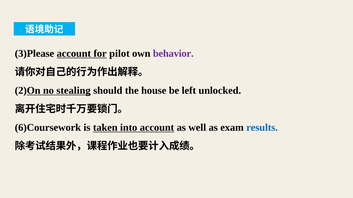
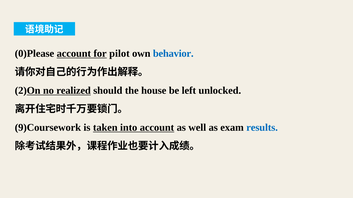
3)Please: 3)Please -> 0)Please (34, 54)
behavior colour: purple -> blue (173, 54)
stealing: stealing -> realized (74, 91)
6)Coursework: 6)Coursework -> 9)Coursework (48, 128)
